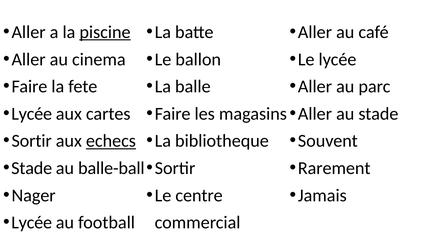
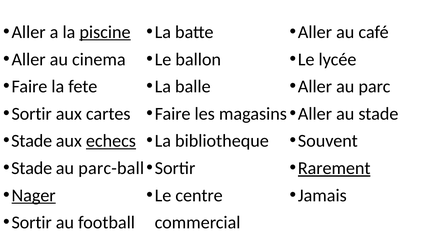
Lycée: Lycée -> Sortir (32, 114)
Sortir: Sortir -> Stade (32, 141)
balle-ball: balle-ball -> parc-ball (111, 168)
Rarement underline: none -> present (334, 168)
Nager underline: none -> present (34, 196)
Lycée: Lycée -> Sortir (32, 223)
